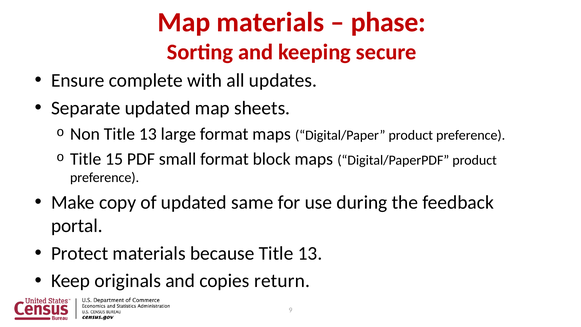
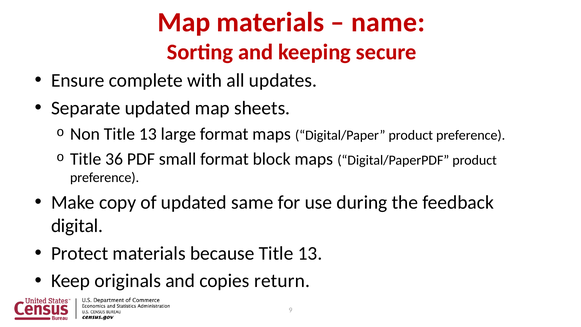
phase: phase -> name (388, 22)
15: 15 -> 36 (114, 159)
portal: portal -> digital (77, 226)
